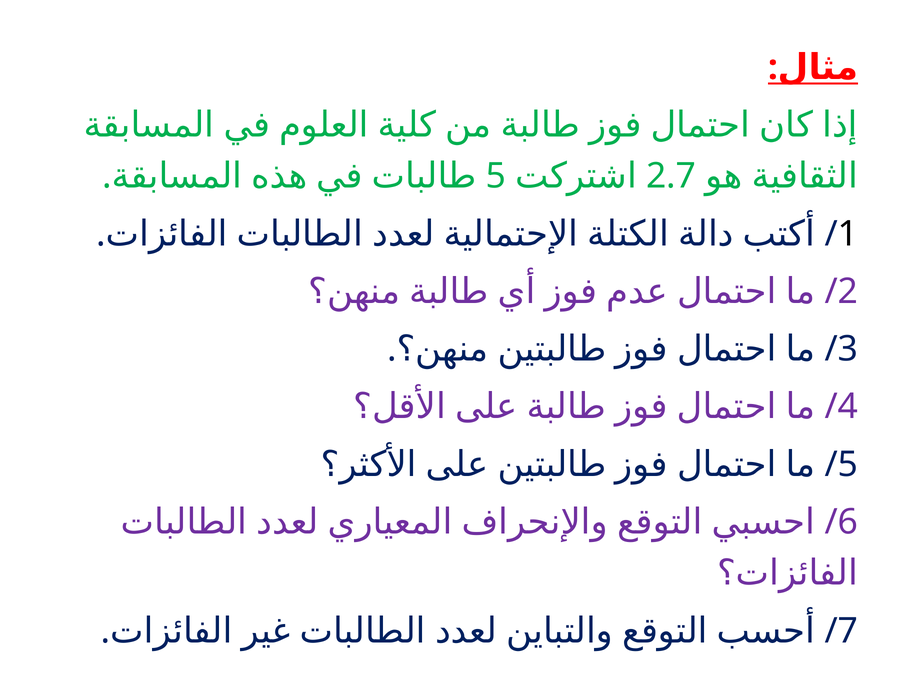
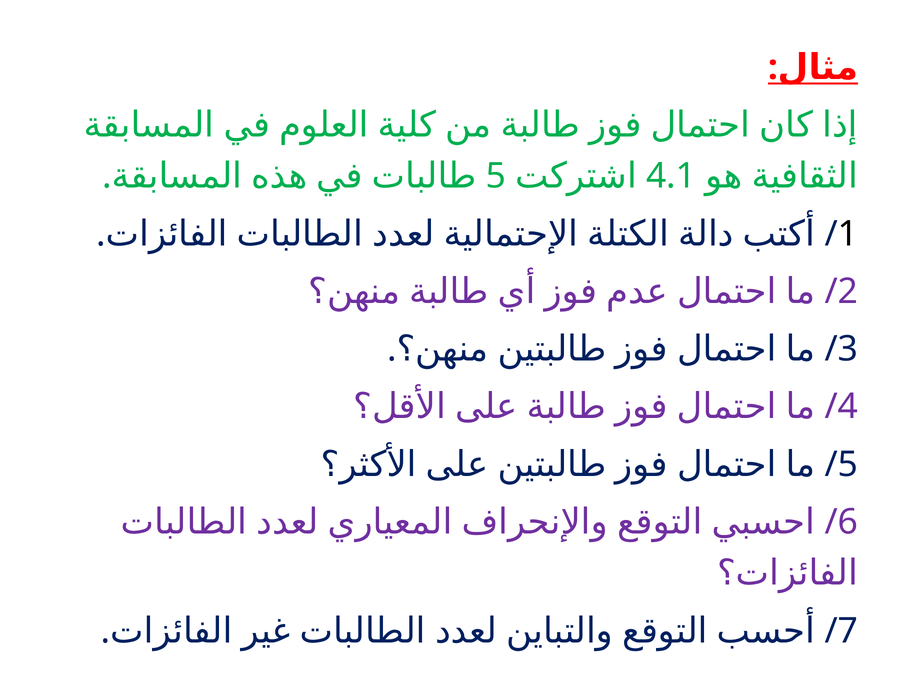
2.7: 2.7 -> 4.1 (671, 176)
